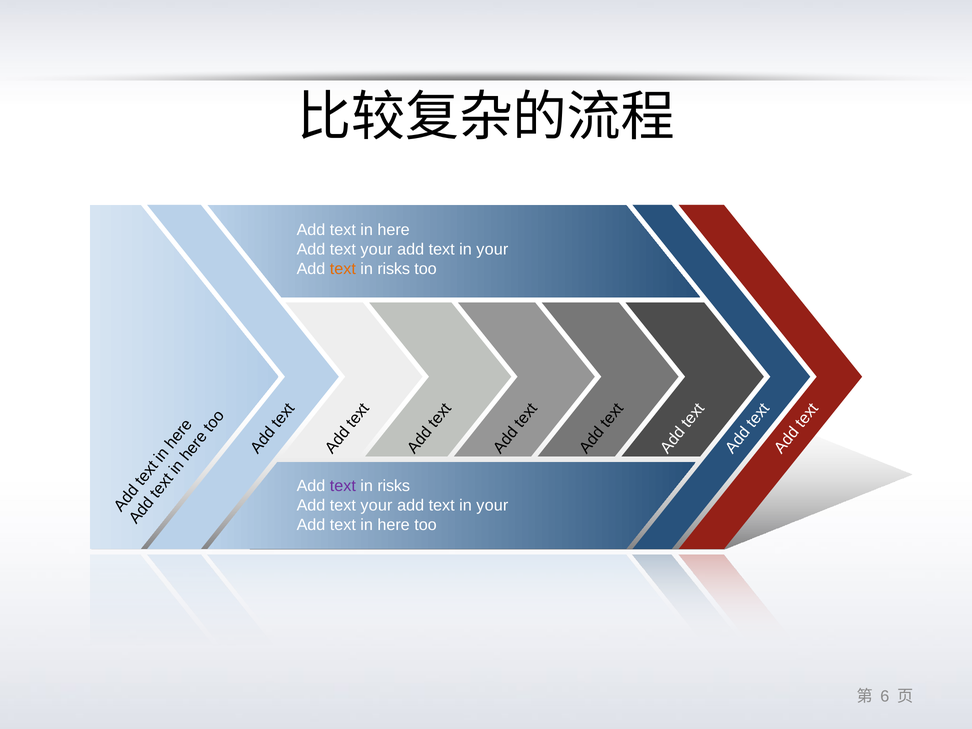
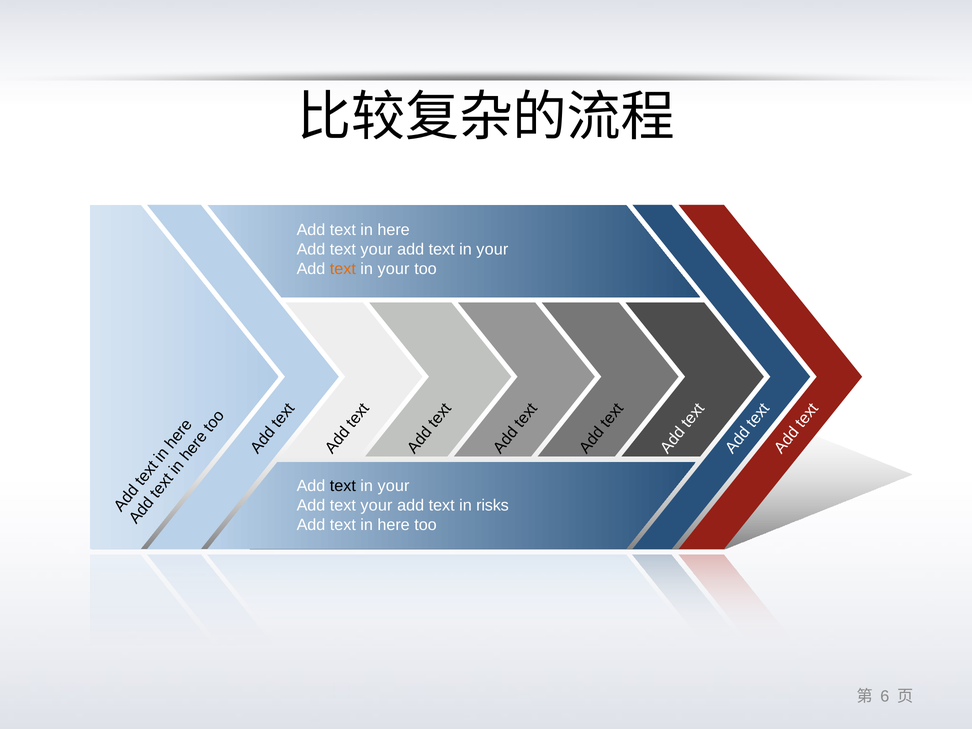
risks: risks -> your (394, 269)
text colour: purple -> black (343, 486)
risks: risks -> your (394, 486)
your: your -> risks (493, 505)
